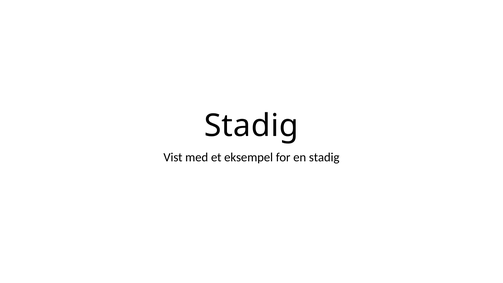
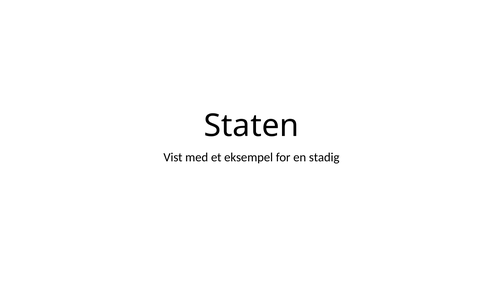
Stadig: Stadig -> Staten (251, 126)
